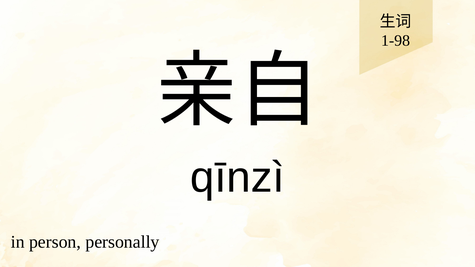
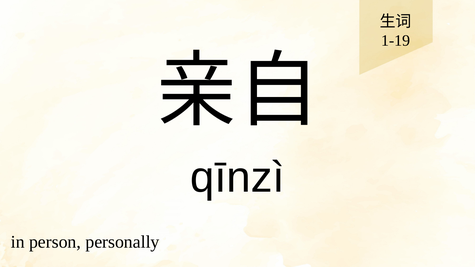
1-98: 1-98 -> 1-19 (396, 41)
